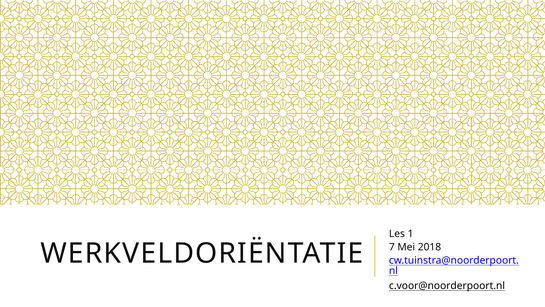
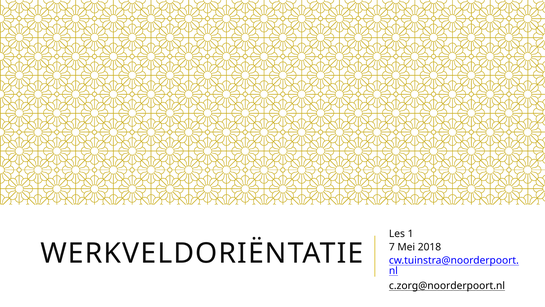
c.voor@noorderpoort.nl: c.voor@noorderpoort.nl -> c.zorg@noorderpoort.nl (447, 285)
